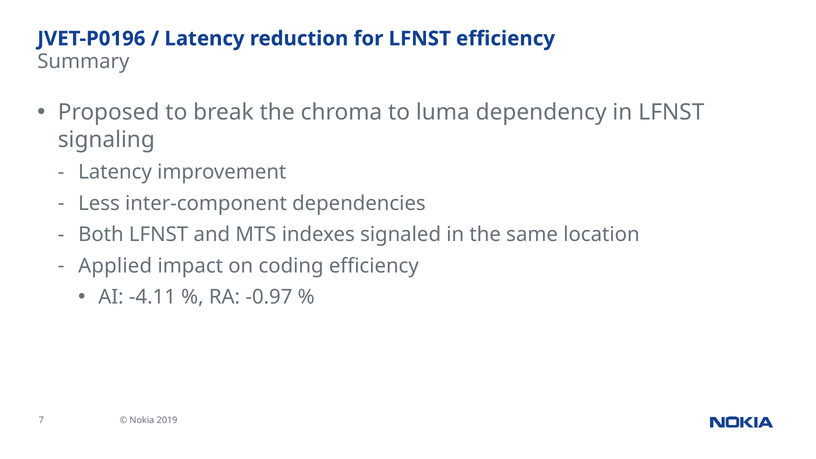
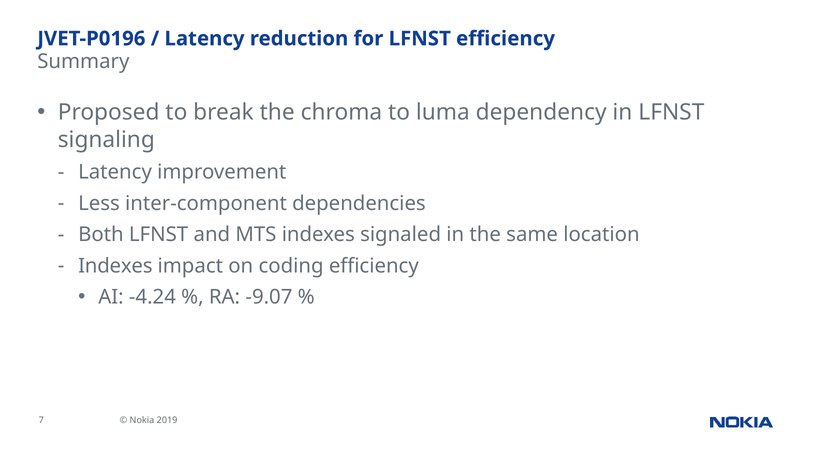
Applied: Applied -> Indexes (115, 266)
-4.11: -4.11 -> -4.24 (152, 297)
-0.97: -0.97 -> -9.07 (269, 297)
